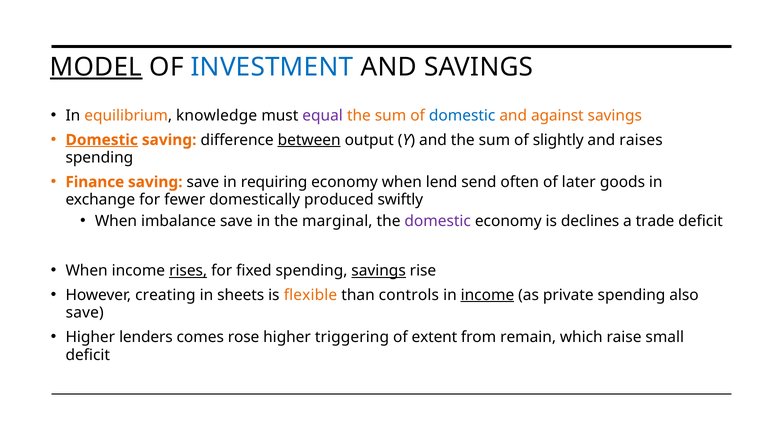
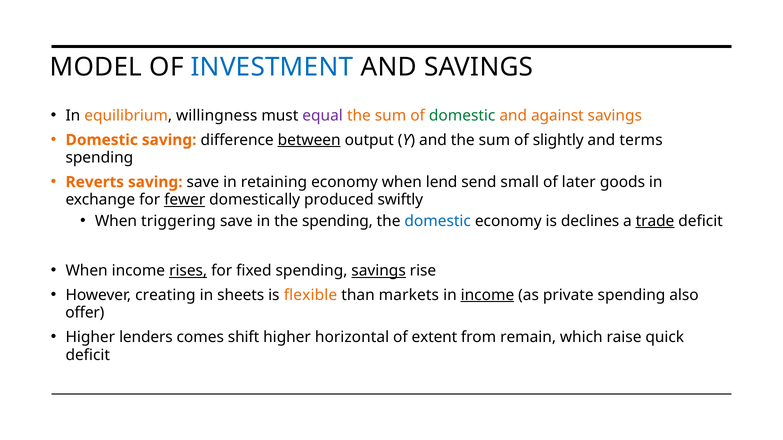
MODEL underline: present -> none (96, 67)
knowledge: knowledge -> willingness (217, 116)
domestic colour: blue -> green (462, 116)
Domestic underline: present -> none (102, 140)
raises: raises -> terms (641, 140)
Finance: Finance -> Reverts (95, 182)
requiring: requiring -> retaining (274, 182)
often: often -> small (520, 182)
fewer underline: none -> present (185, 200)
imbalance: imbalance -> triggering (178, 221)
the marginal: marginal -> spending (337, 221)
domestic colour: purple -> blue (438, 221)
trade underline: none -> present (655, 221)
controls: controls -> markets (409, 295)
save: save -> offer (85, 313)
rose: rose -> shift (244, 338)
triggering: triggering -> horizontal (352, 338)
small: small -> quick (665, 338)
